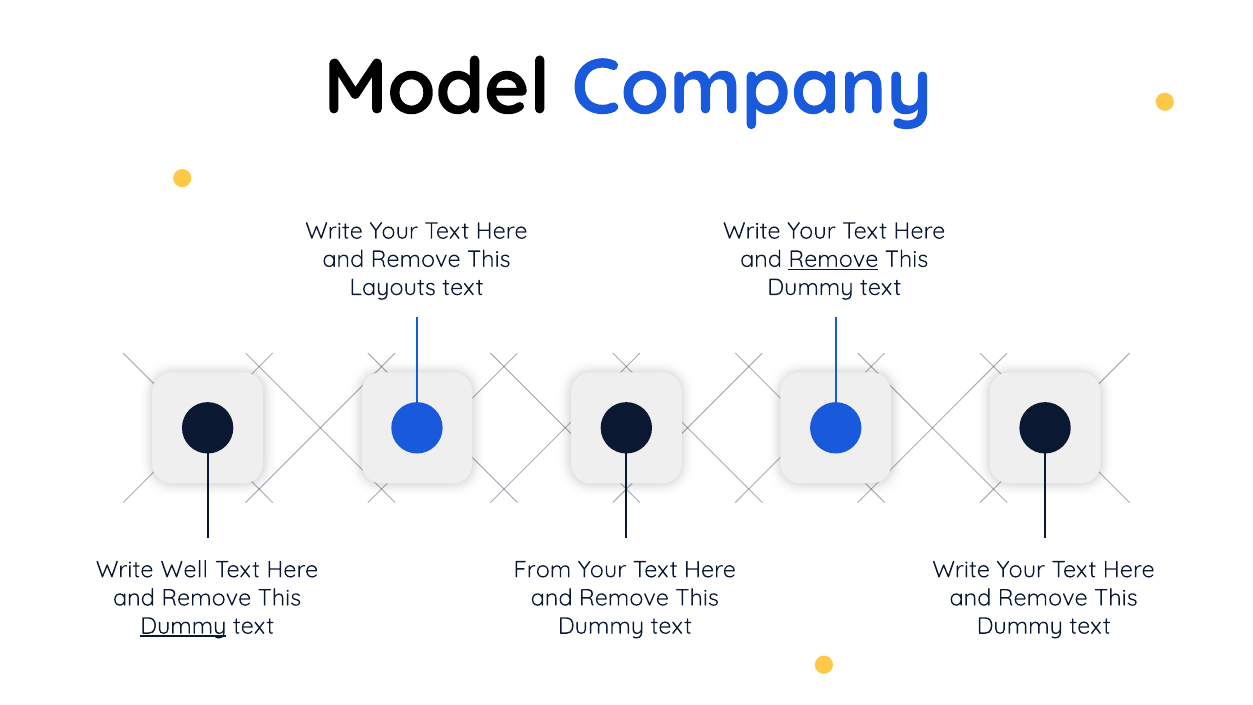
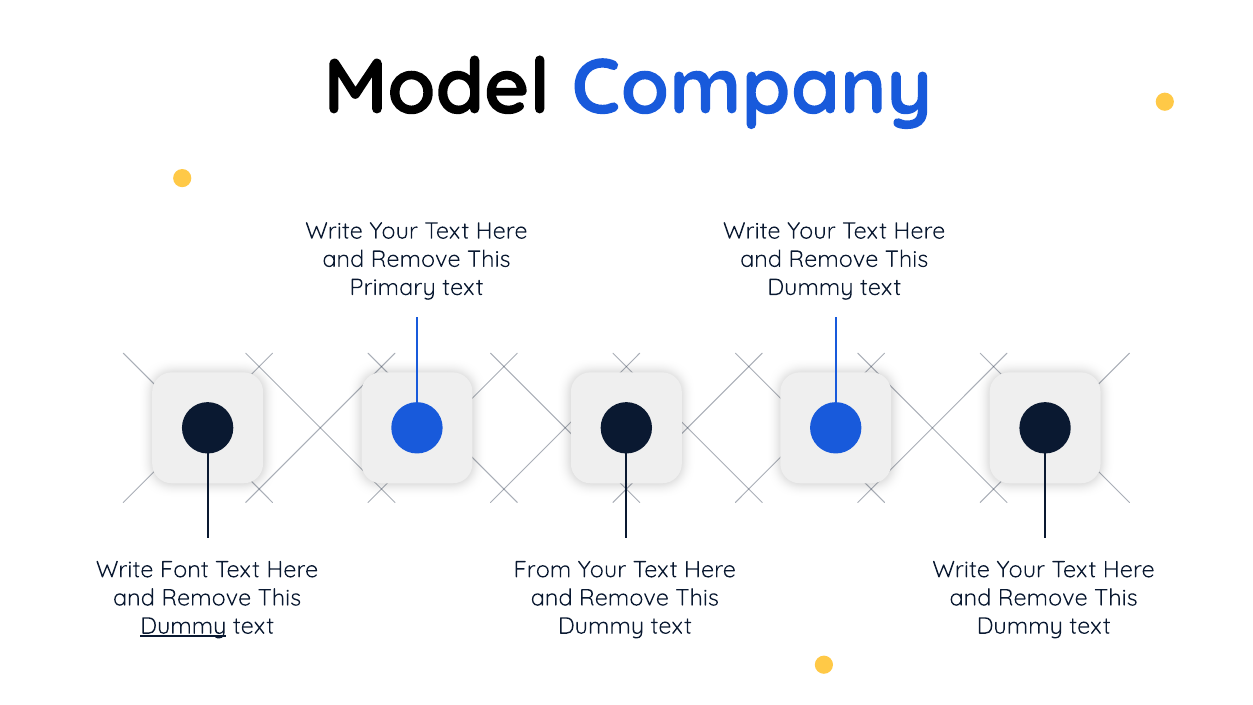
Remove underline: present -> none (833, 259)
Layouts: Layouts -> Primary (393, 287)
Well: Well -> Font (184, 569)
